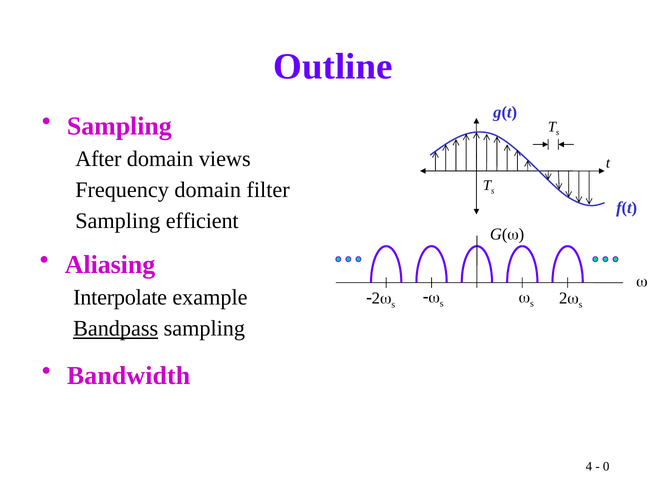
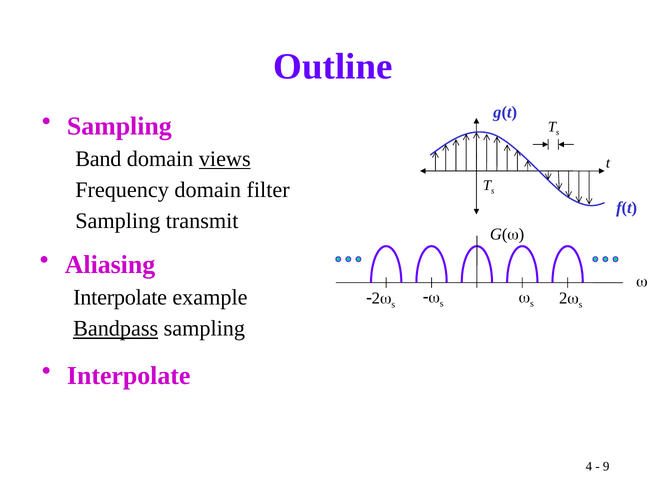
After: After -> Band (98, 159)
views underline: none -> present (225, 159)
efficient: efficient -> transmit (202, 221)
Bandwidth: Bandwidth -> Interpolate (129, 376)
0: 0 -> 9 (606, 467)
